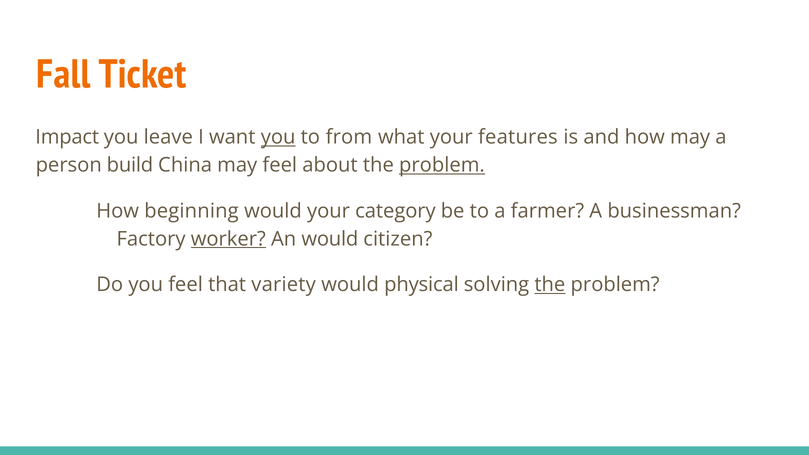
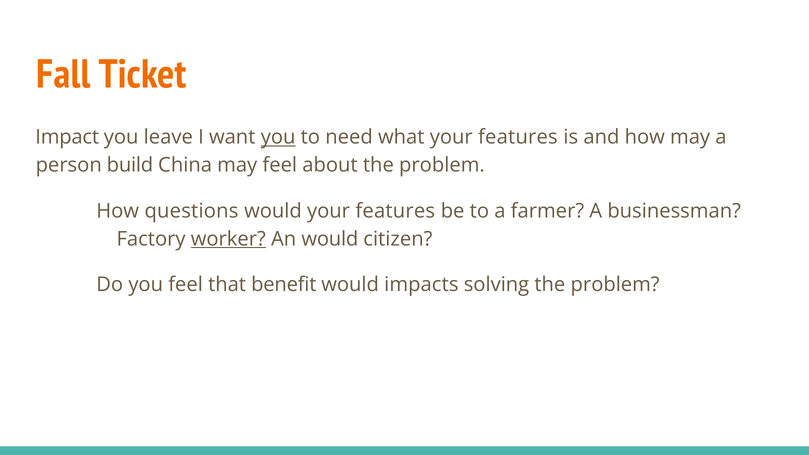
from: from -> need (349, 137)
problem underline: present -> none (442, 165)
beginning: beginning -> questions (191, 211)
would your category: category -> features (395, 211)
variety: variety -> benefit (284, 285)
physical: physical -> impacts (421, 285)
the underline: present -> none (550, 285)
